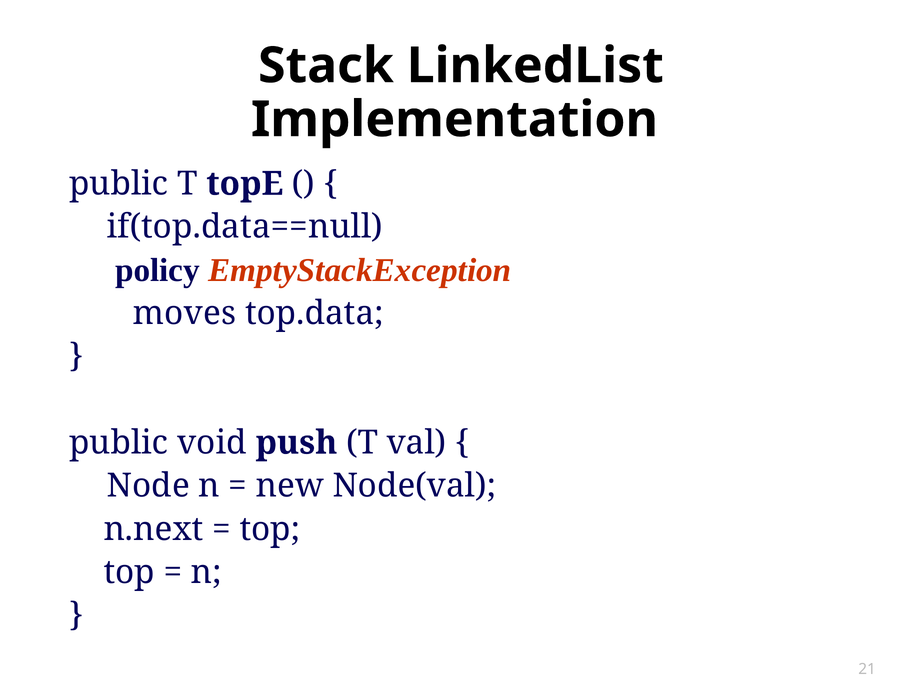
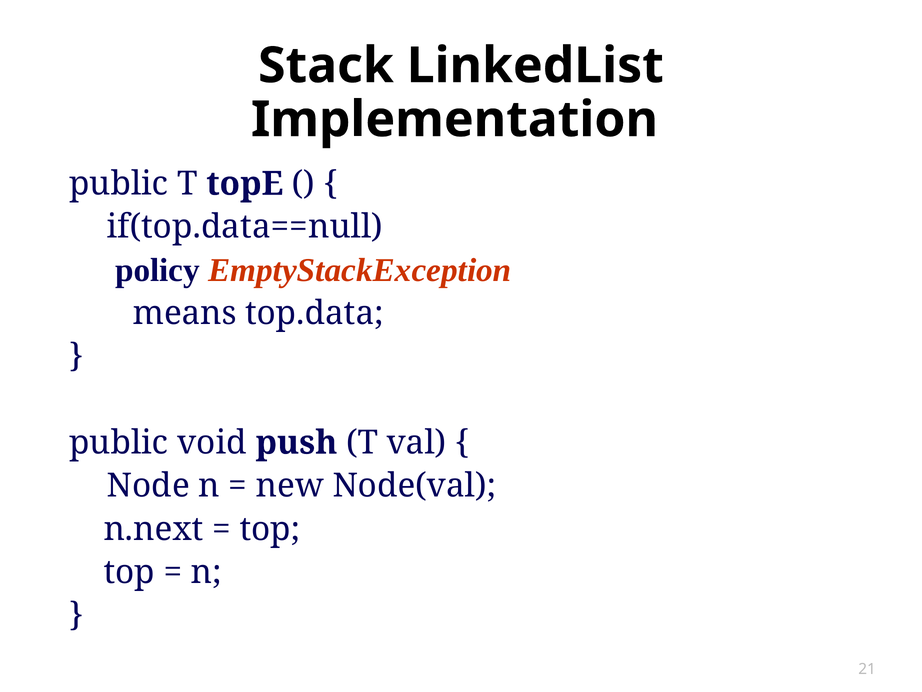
moves: moves -> means (185, 313)
